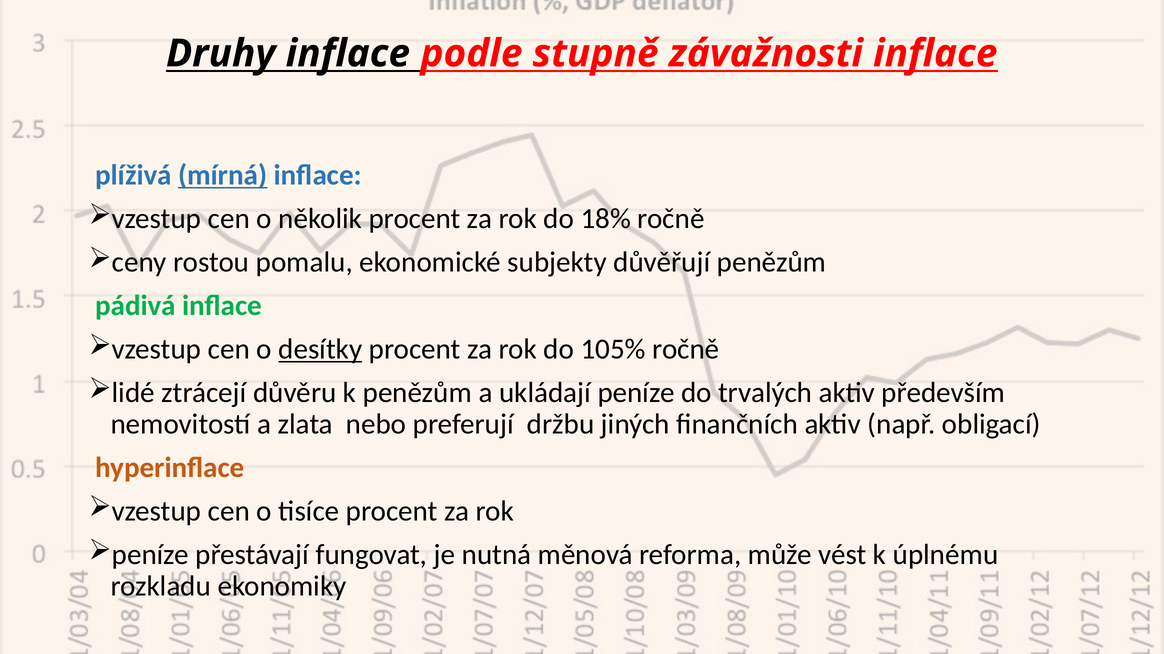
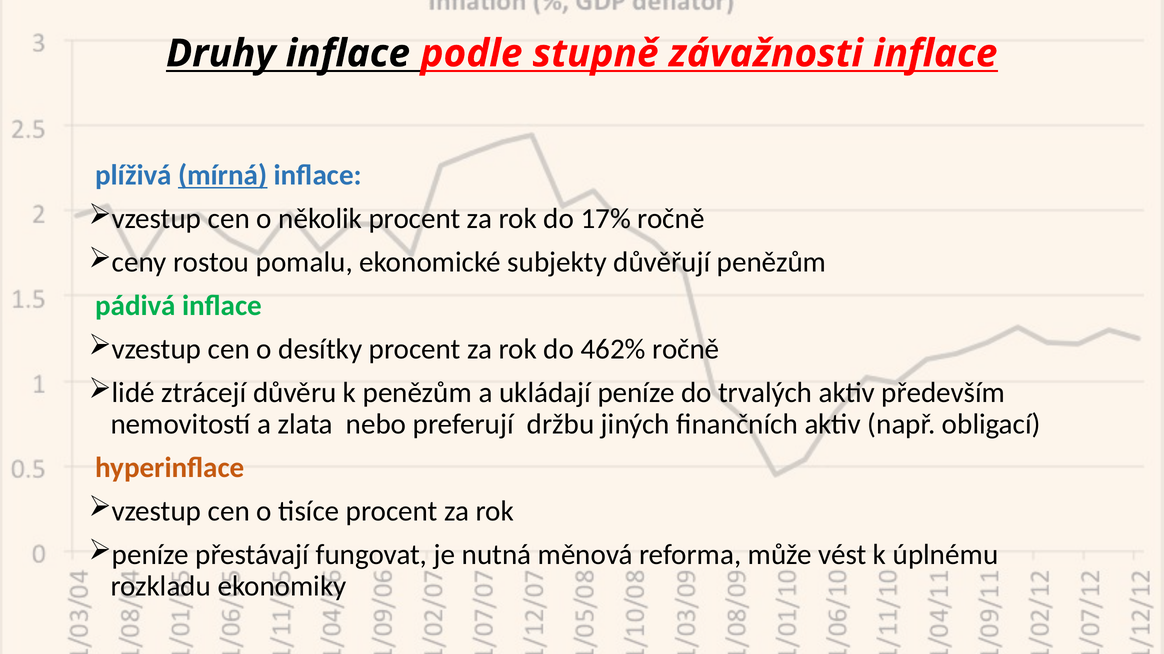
18%: 18% -> 17% (606, 219)
desítky underline: present -> none (320, 350)
105%: 105% -> 462% (613, 350)
